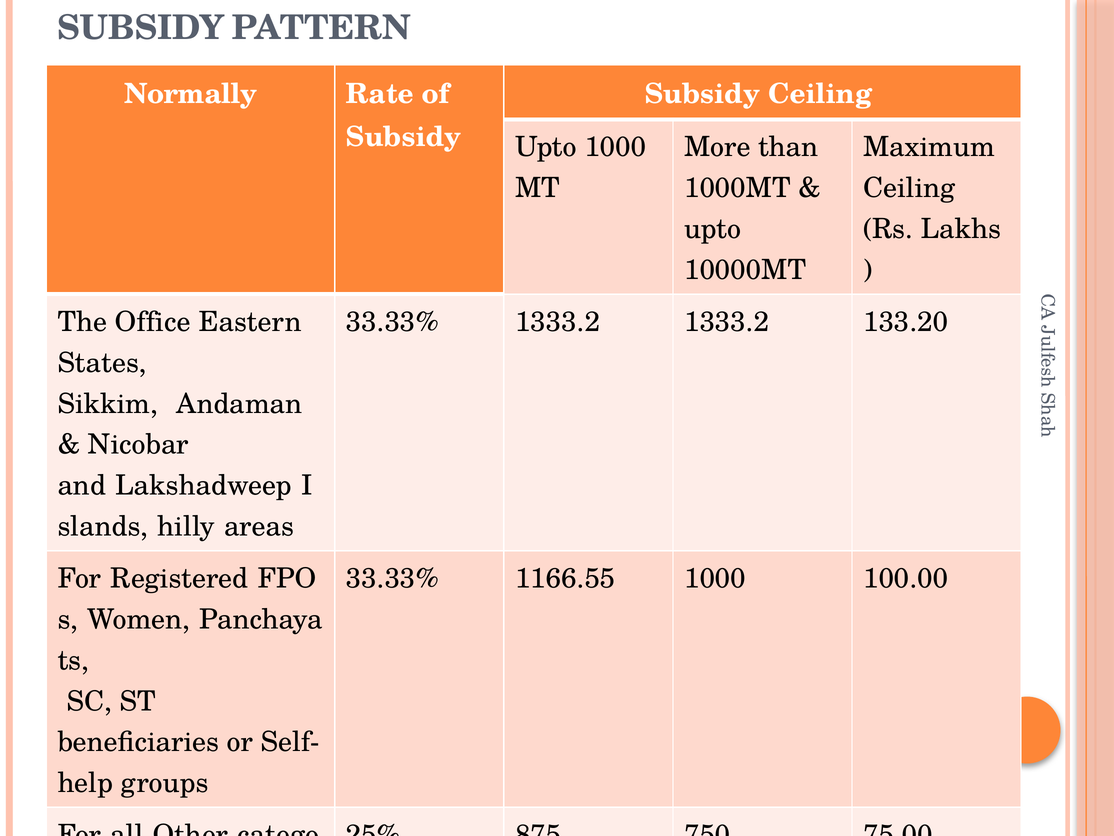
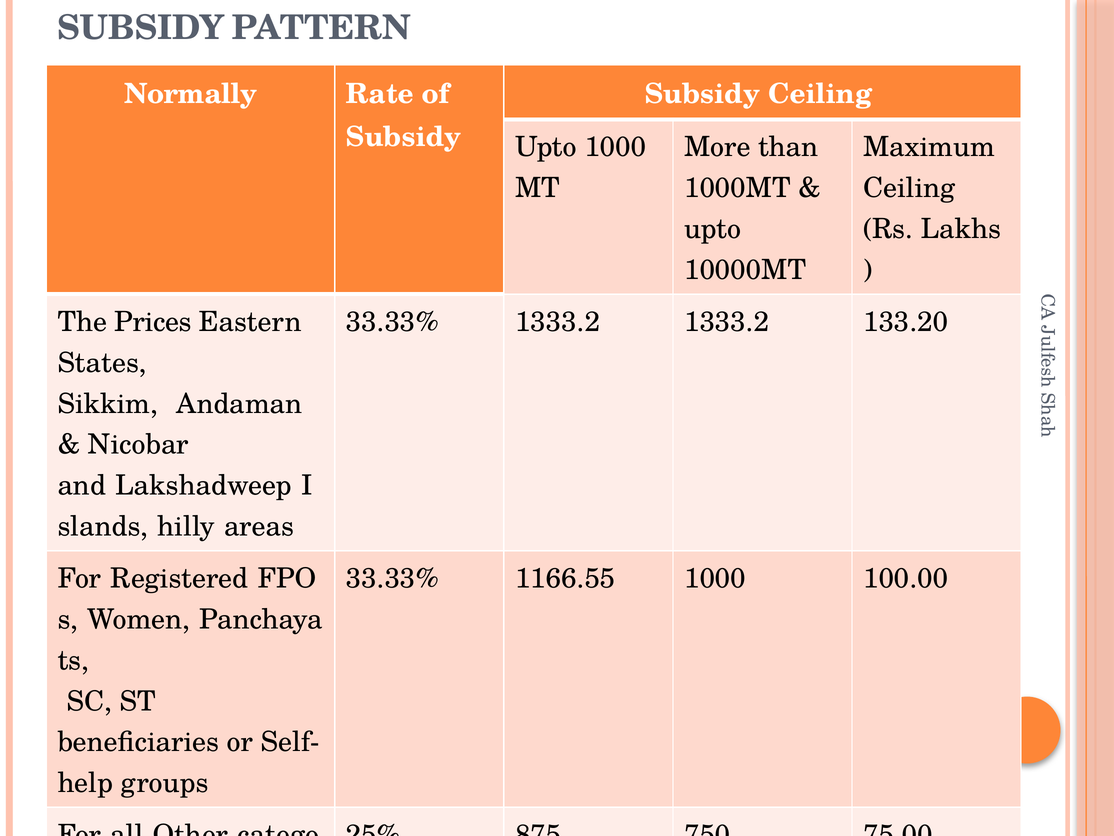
Office: Office -> Prices (153, 322)
